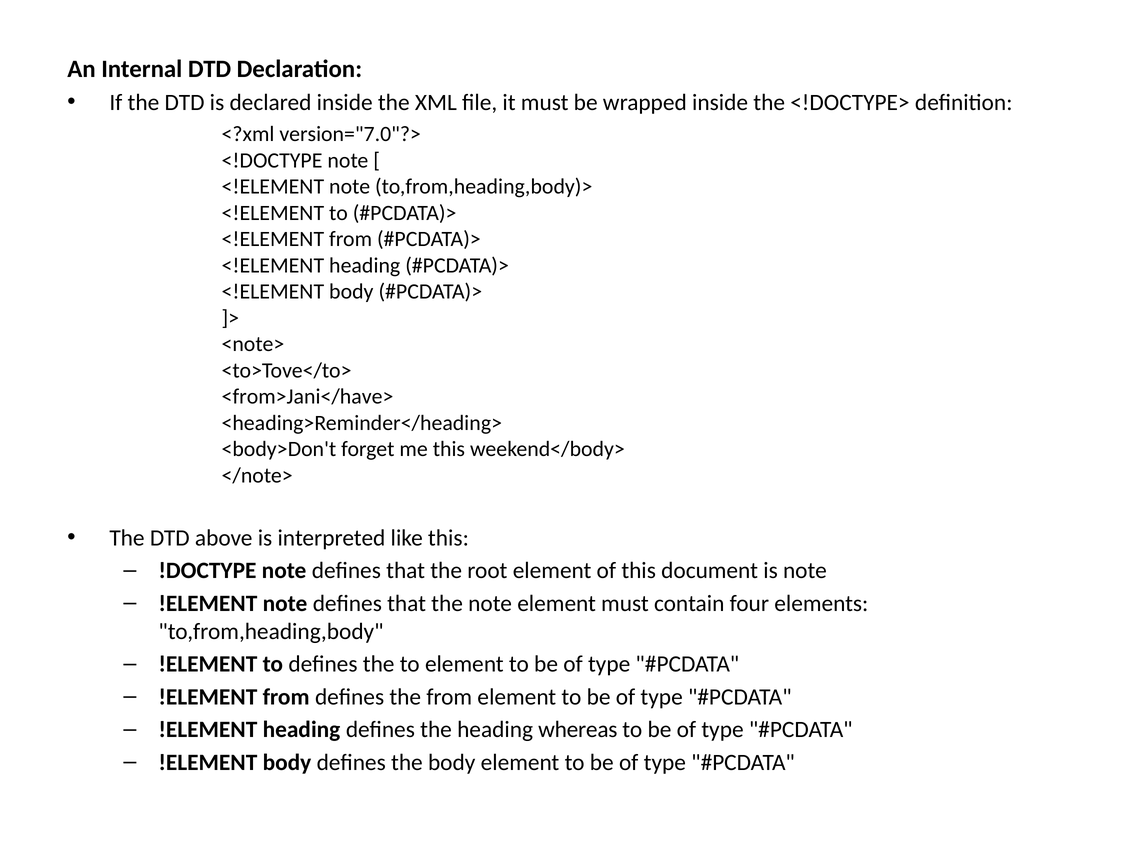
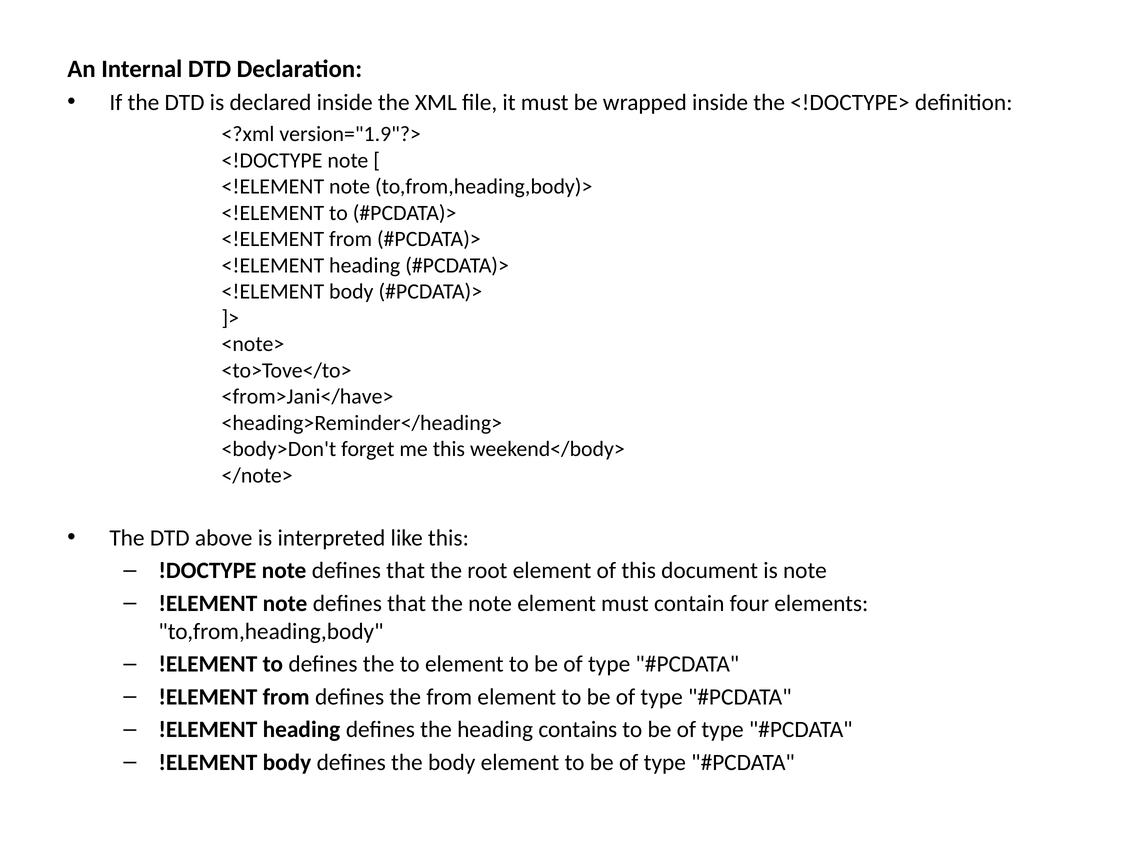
version="7.0"?>: version="7.0"?> -> version="1.9"?> (350, 134)
whereas: whereas -> contains (578, 729)
